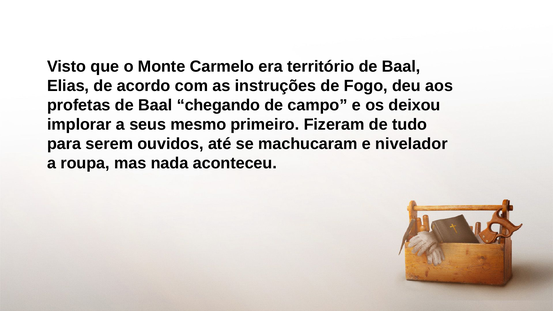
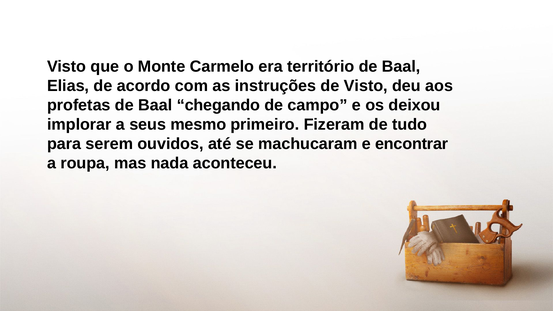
de Fogo: Fogo -> Visto (366, 86)
nivelador: nivelador -> encontrar (412, 144)
